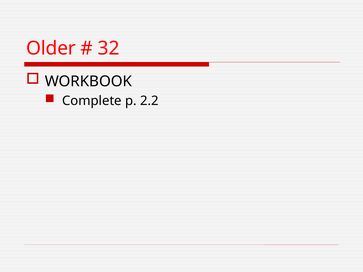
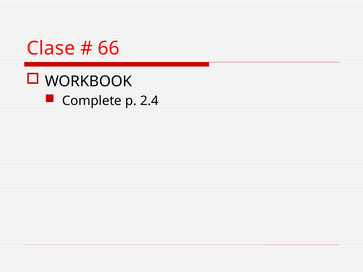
Older: Older -> Clase (51, 48)
32: 32 -> 66 (109, 48)
2.2: 2.2 -> 2.4 (149, 101)
